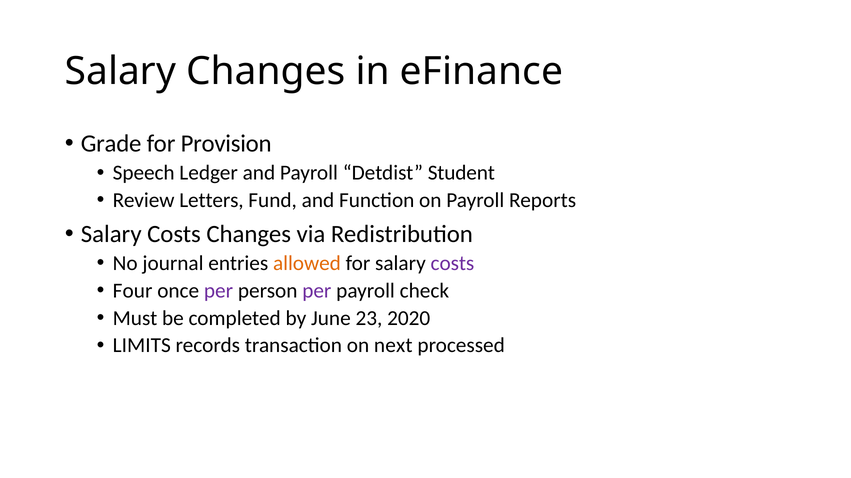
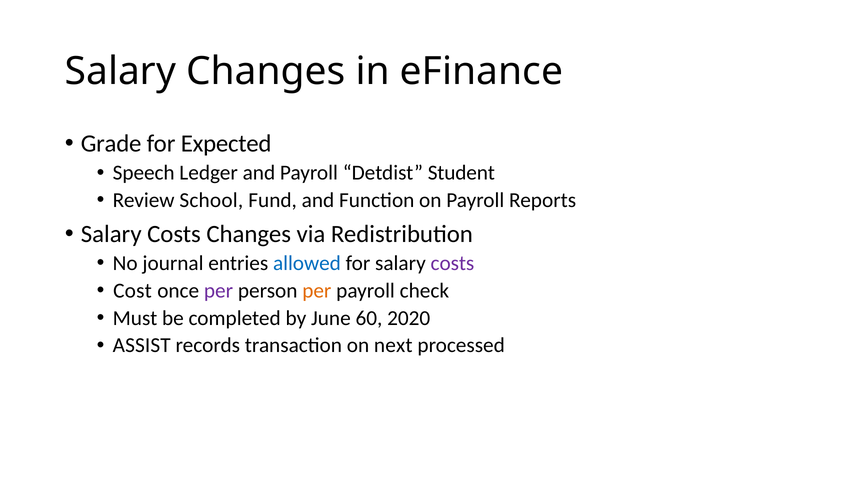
Provision: Provision -> Expected (226, 144)
Letters: Letters -> School (211, 201)
allowed colour: orange -> blue (307, 264)
Four: Four -> Cost (132, 291)
per colour: purple -> orange (317, 291)
23: 23 -> 60 (369, 318)
LIMITS: LIMITS -> ASSIST (142, 346)
